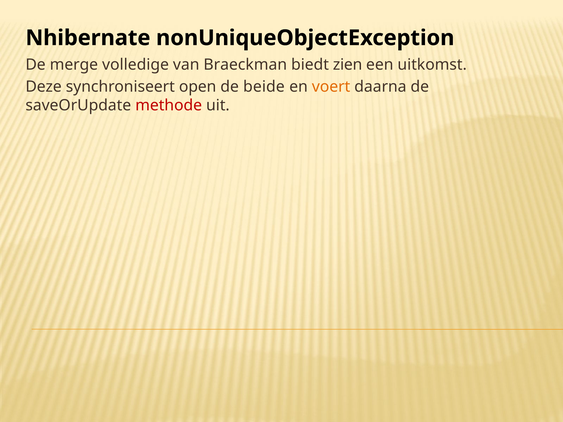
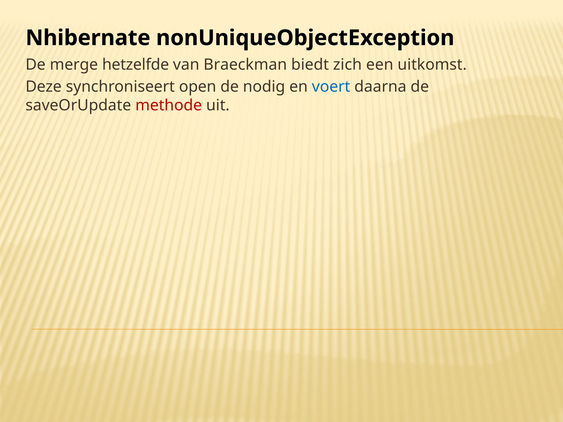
volledige: volledige -> hetzelfde (136, 65)
zien: zien -> zich (347, 65)
beide: beide -> nodig (264, 87)
voert colour: orange -> blue (331, 87)
